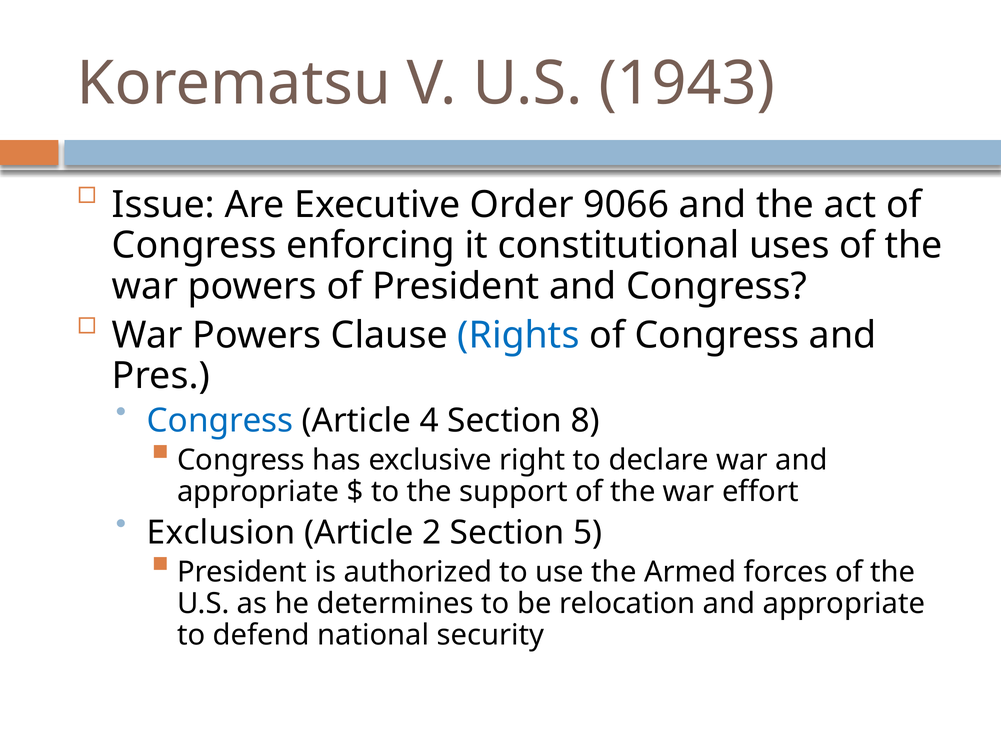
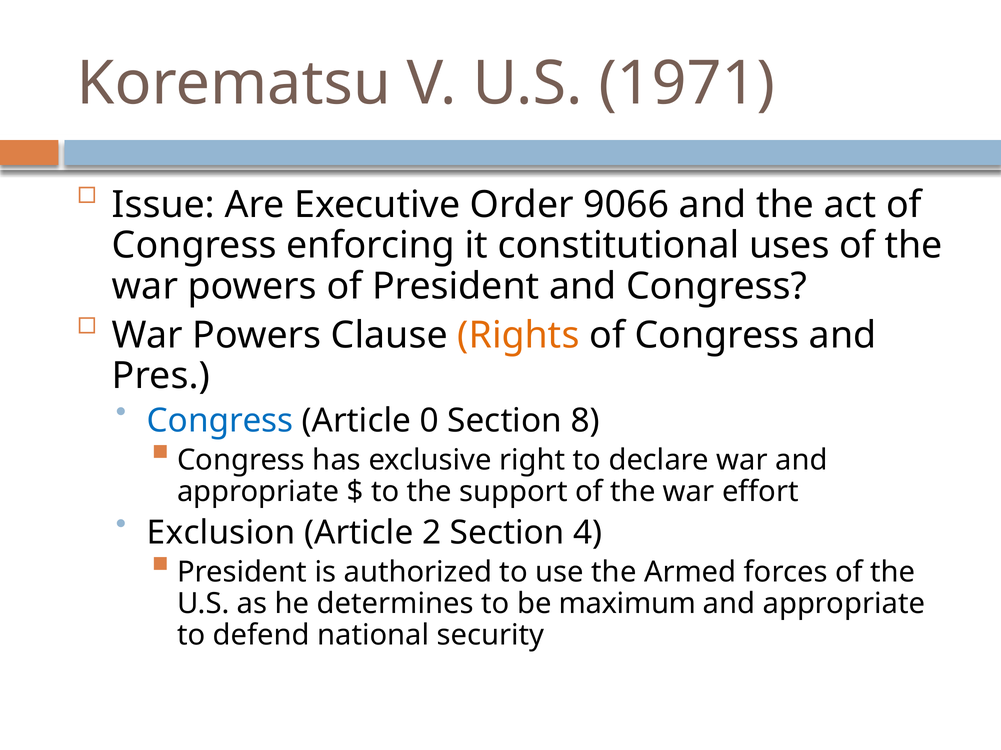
1943: 1943 -> 1971 (687, 84)
Rights colour: blue -> orange (518, 336)
4: 4 -> 0 (429, 421)
5: 5 -> 4 (588, 533)
relocation: relocation -> maximum (627, 604)
